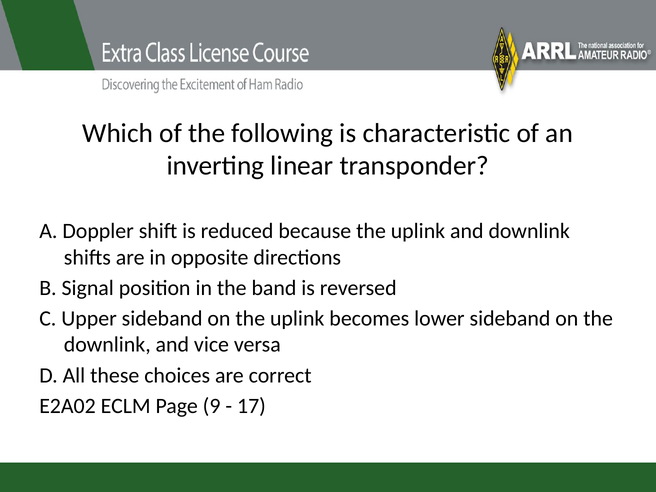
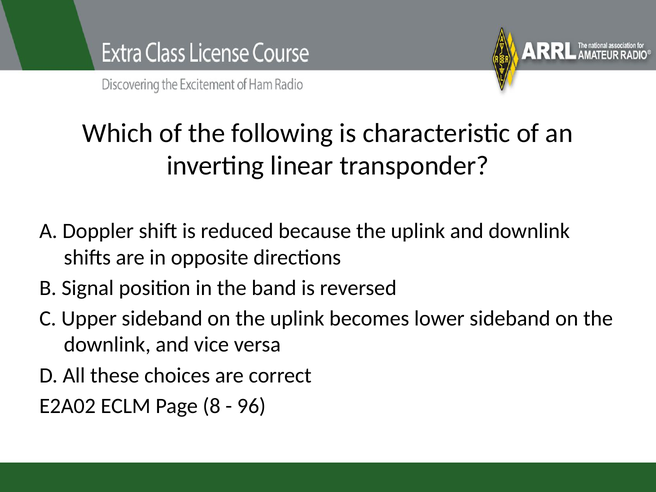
9: 9 -> 8 (212, 406)
17: 17 -> 96 (251, 406)
